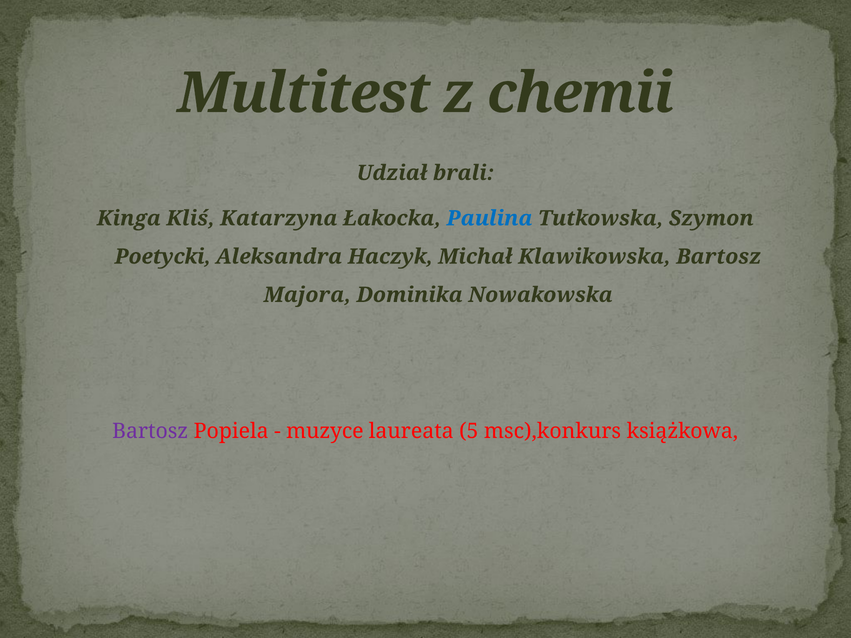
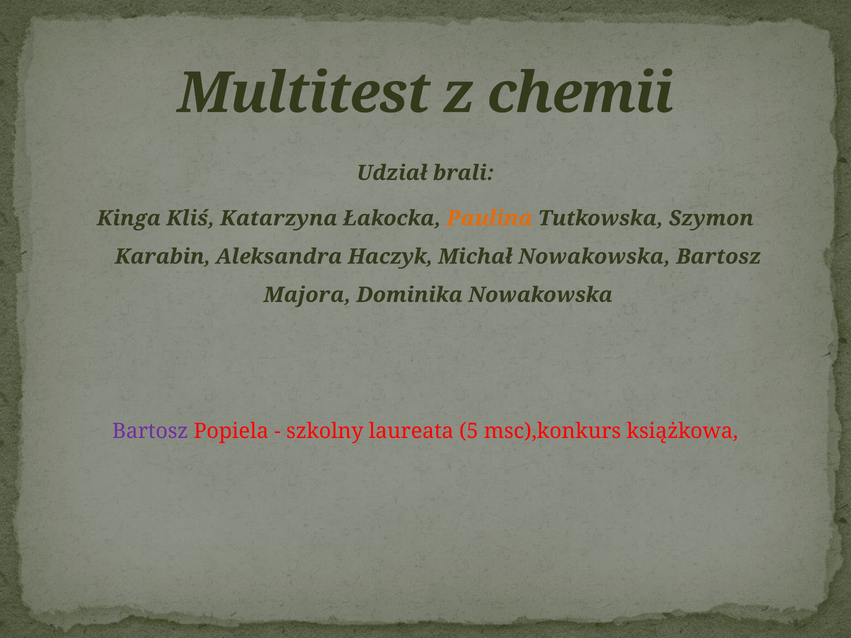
Paulina colour: blue -> orange (490, 218)
Poetycki: Poetycki -> Karabin (163, 257)
Michał Klawikowska: Klawikowska -> Nowakowska (594, 257)
muzyce: muzyce -> szkolny (325, 431)
